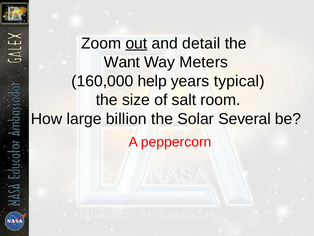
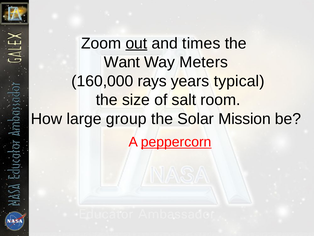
detail: detail -> times (201, 43)
help: help -> rays (152, 81)
billion: billion -> group (126, 119)
Several: Several -> Mission (245, 119)
peppercorn underline: none -> present (176, 142)
